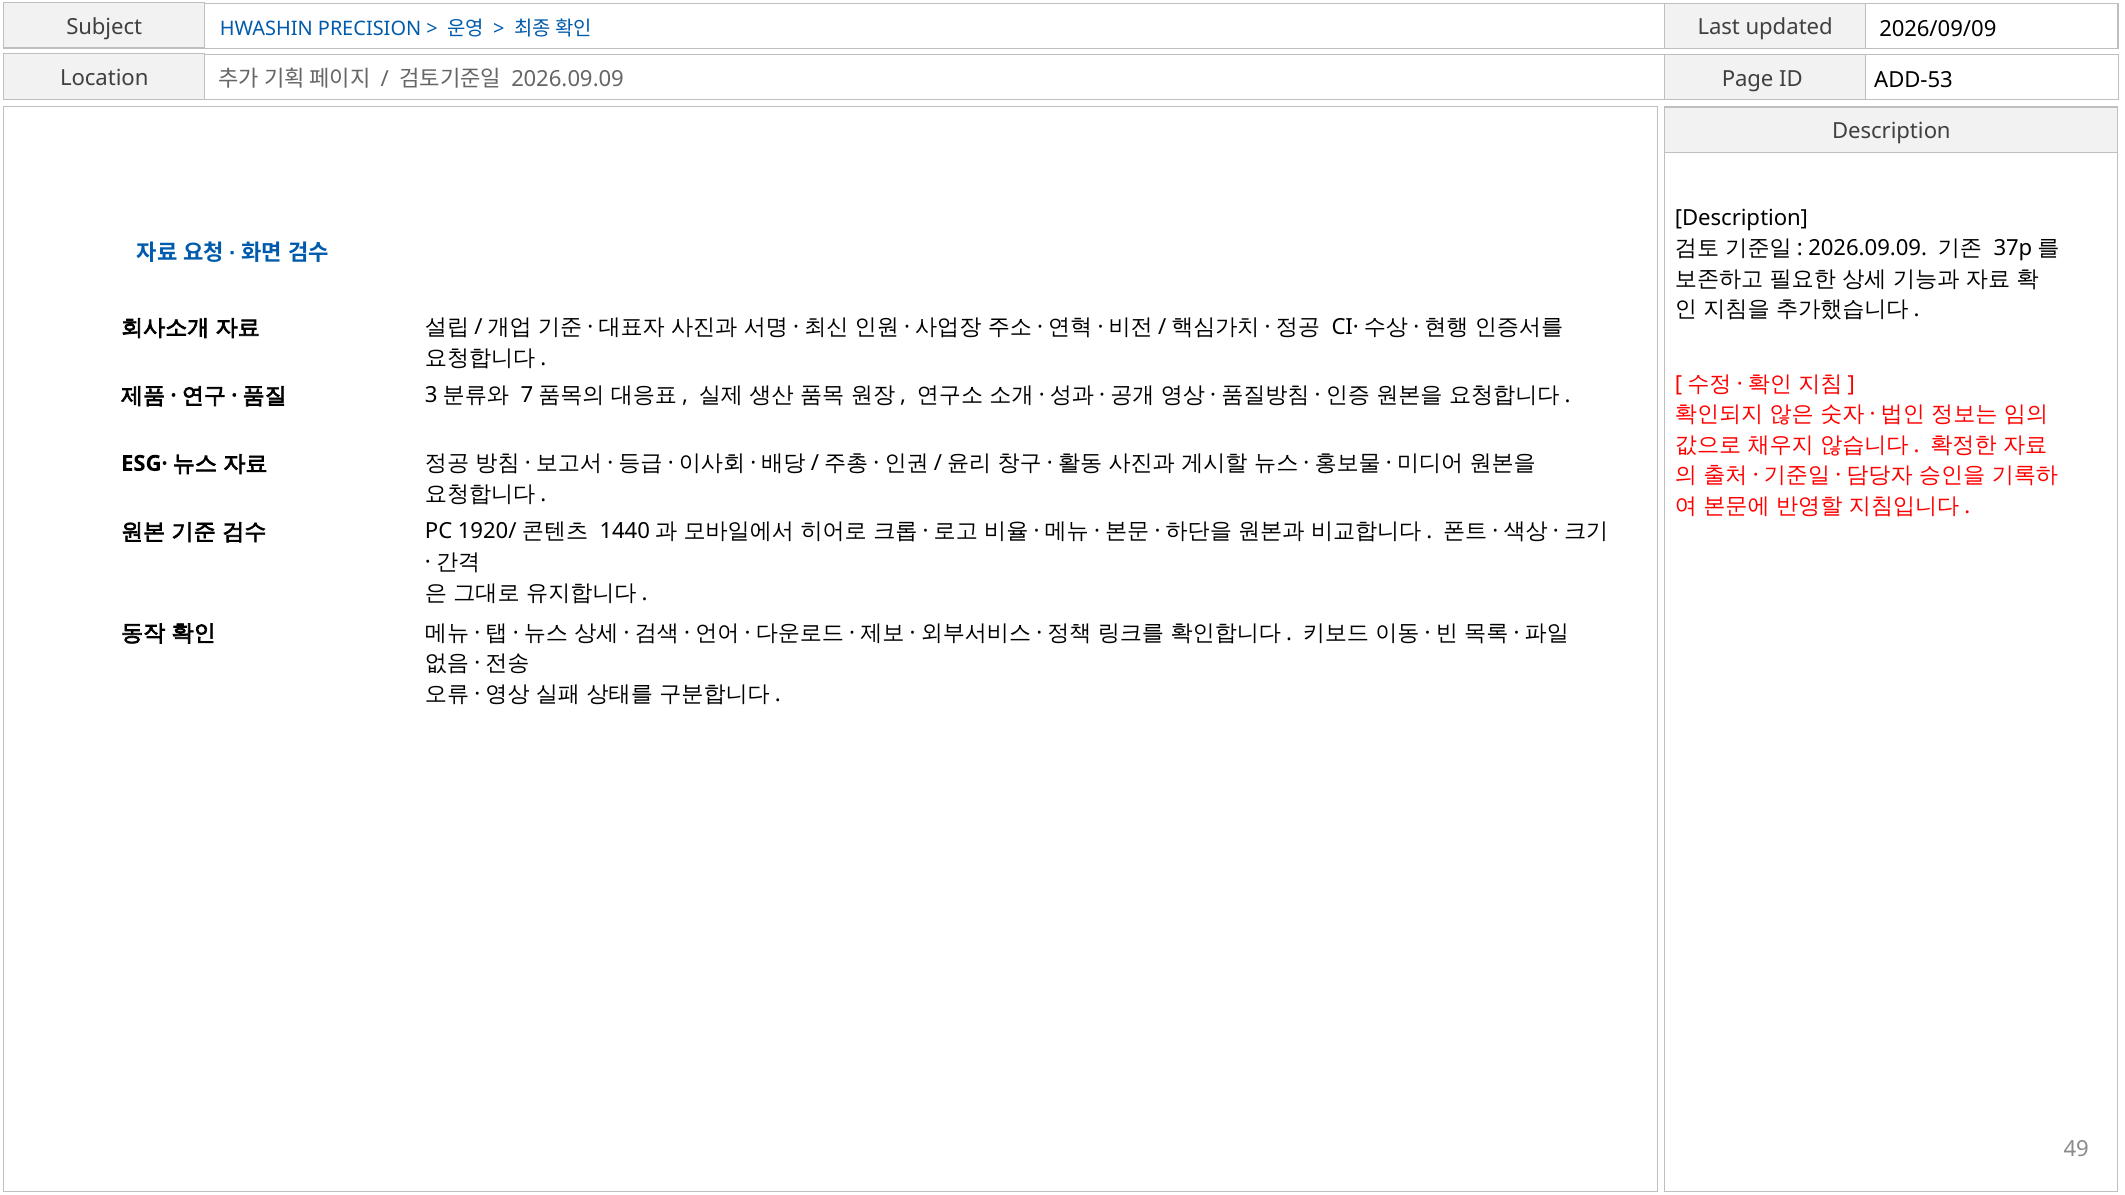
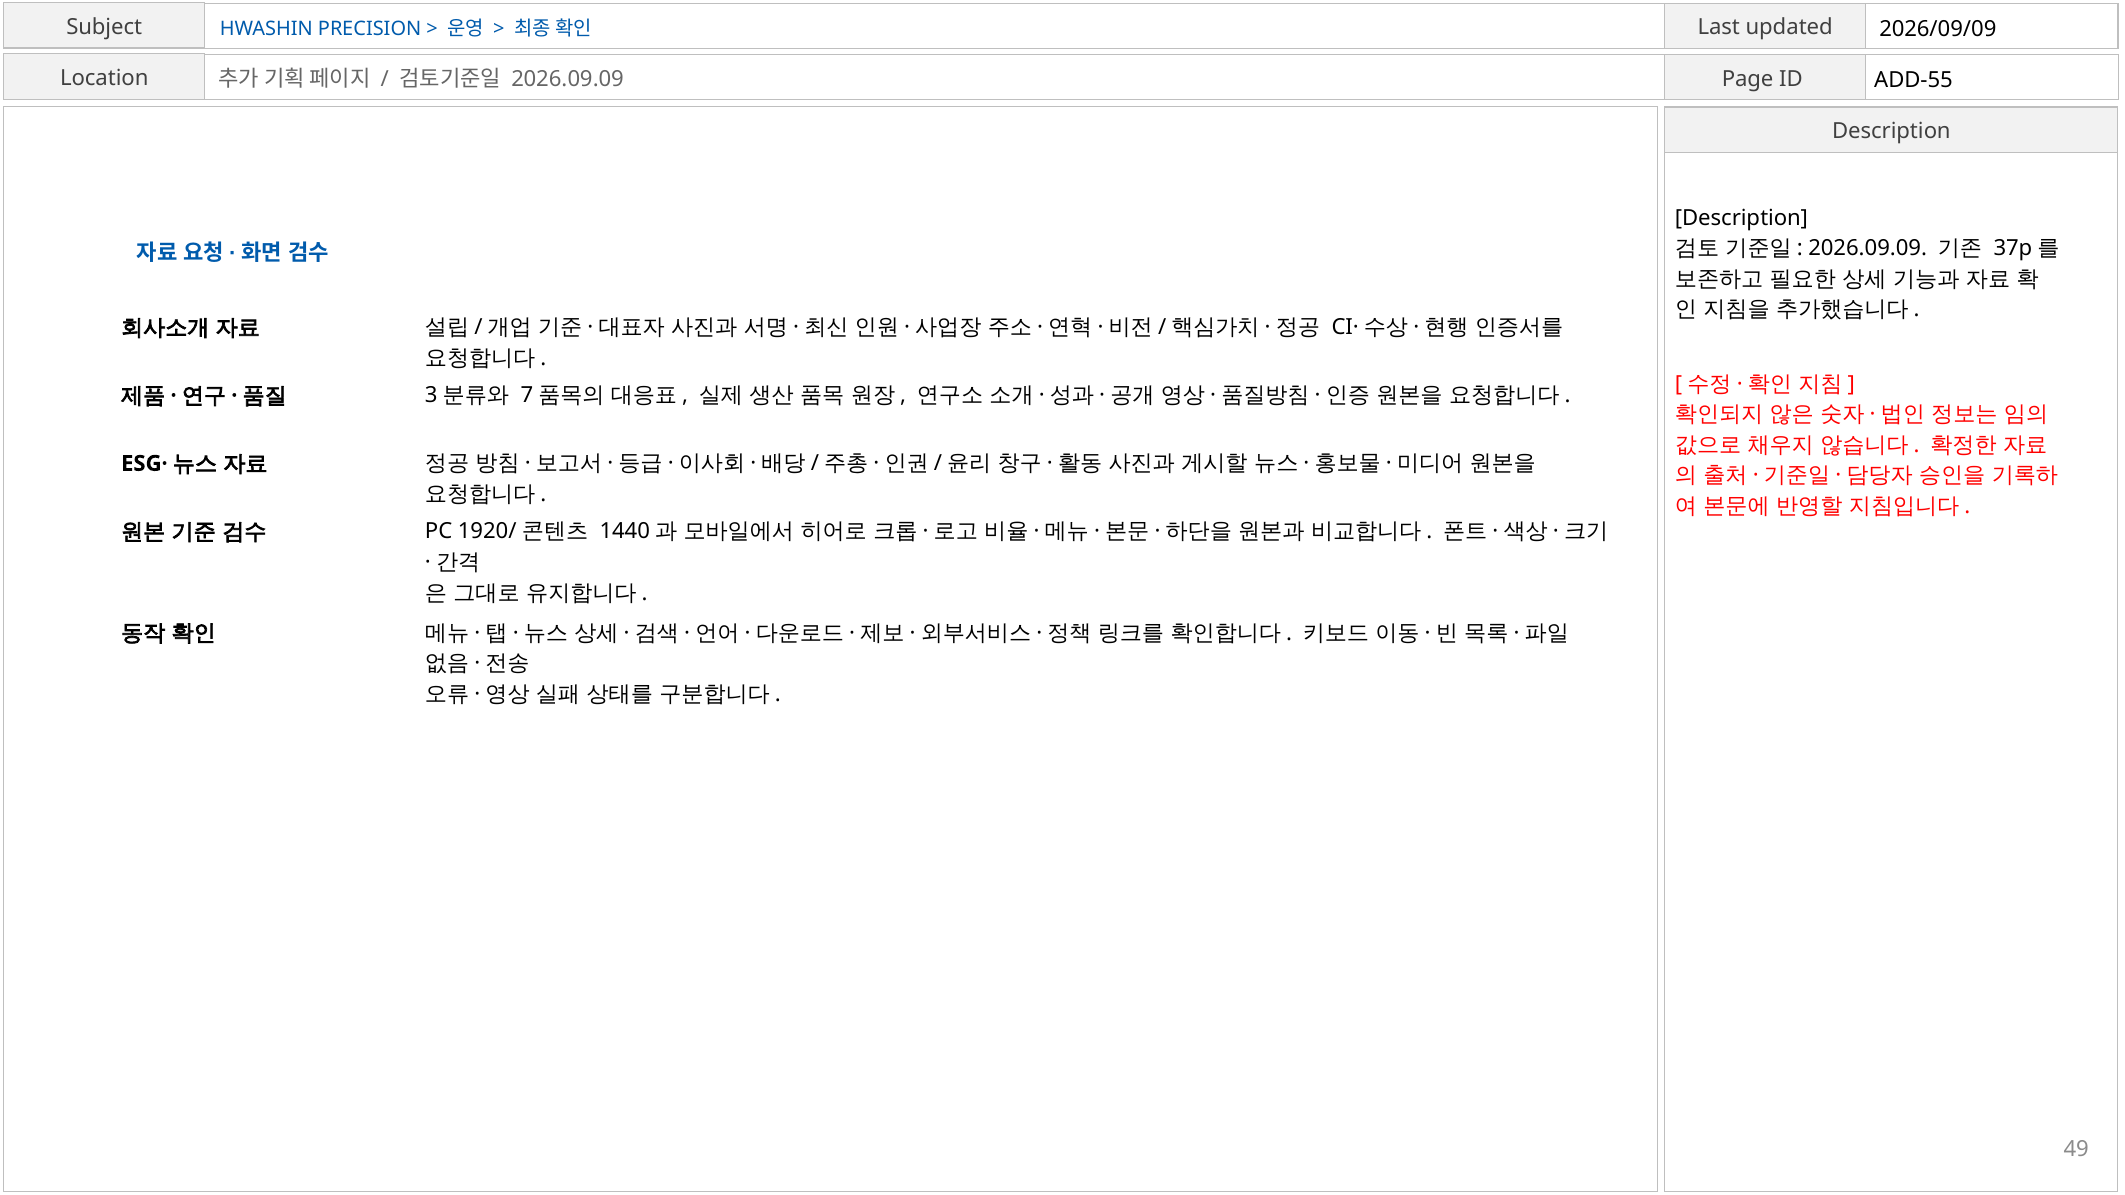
ADD-53: ADD-53 -> ADD-55 (1914, 80)
